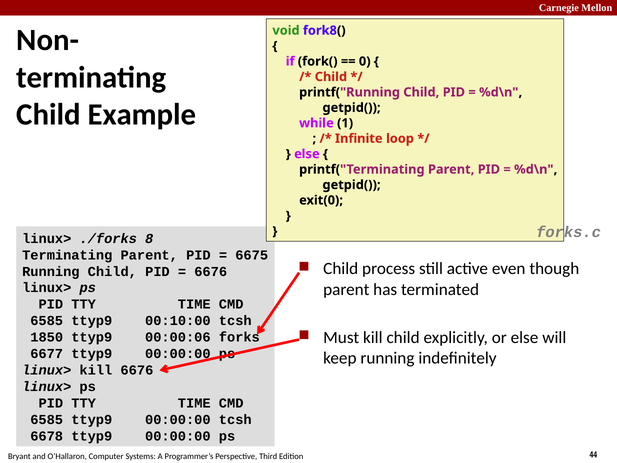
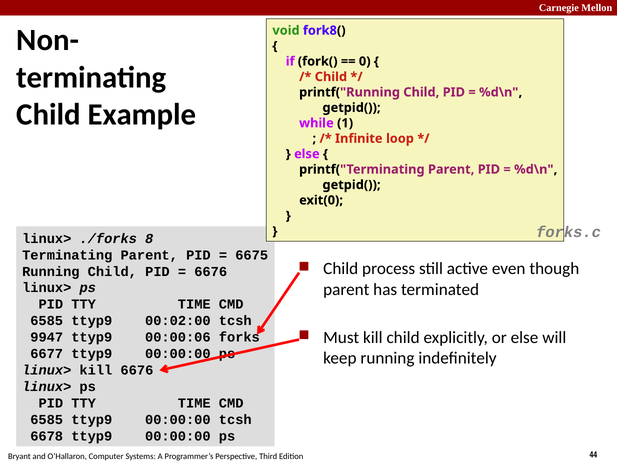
00:10:00: 00:10:00 -> 00:02:00 (178, 321)
1850: 1850 -> 9947 (47, 337)
